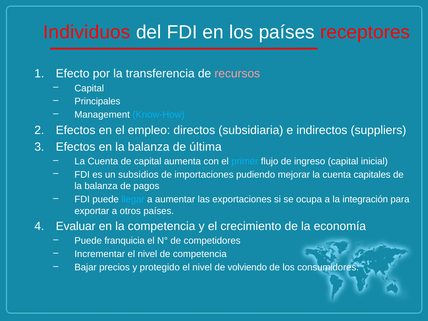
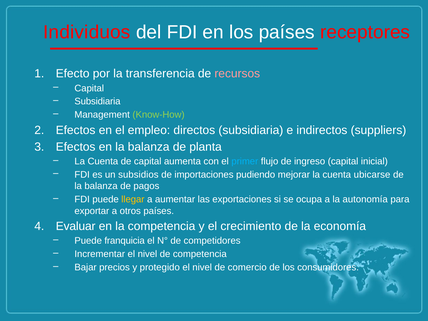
Principales: Principales -> Subsidiaria (97, 102)
Know-How colour: light blue -> light green (159, 115)
última: última -> planta (206, 147)
capitales: capitales -> ubicarse (372, 175)
llegar colour: light blue -> yellow (133, 199)
integración: integración -> autonomía (365, 199)
volviendo: volviendo -> comercio (247, 267)
